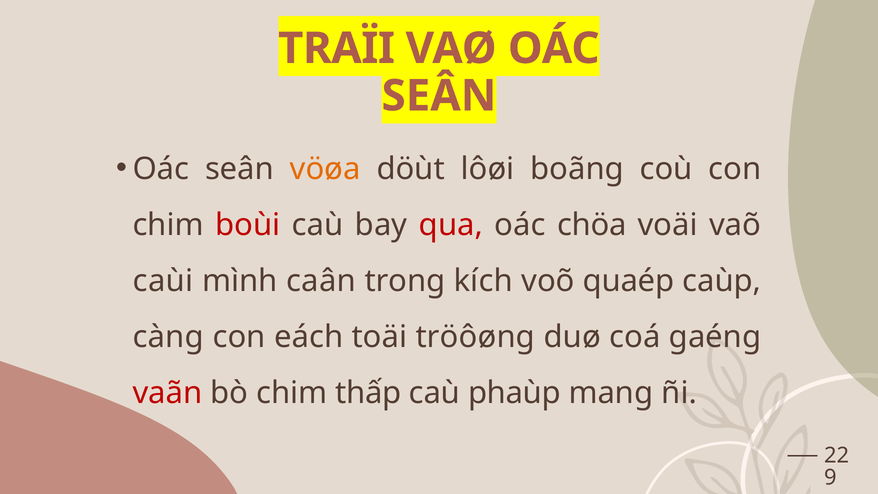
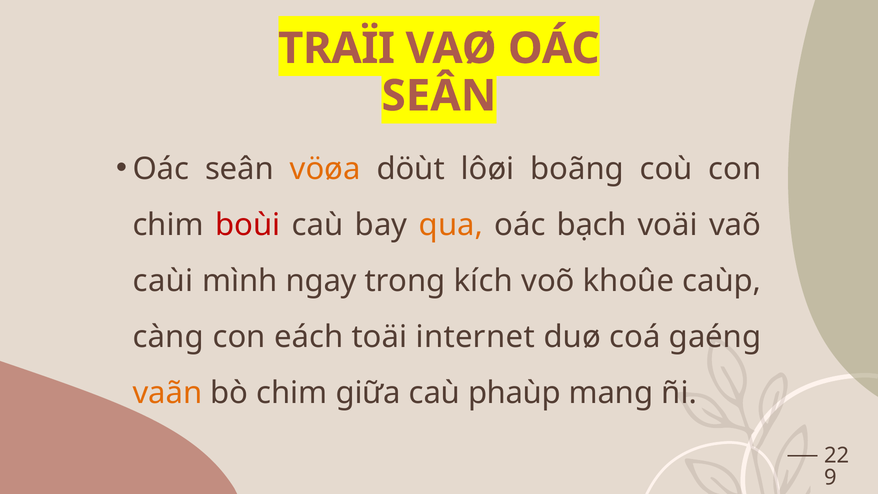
qua colour: red -> orange (451, 225)
chöa: chöa -> bạch (592, 225)
caân: caân -> ngay (321, 281)
quaép: quaép -> khoûe (629, 281)
tröôøng: tröôøng -> internet (475, 337)
vaãn colour: red -> orange (168, 393)
thấp: thấp -> giữa (368, 393)
